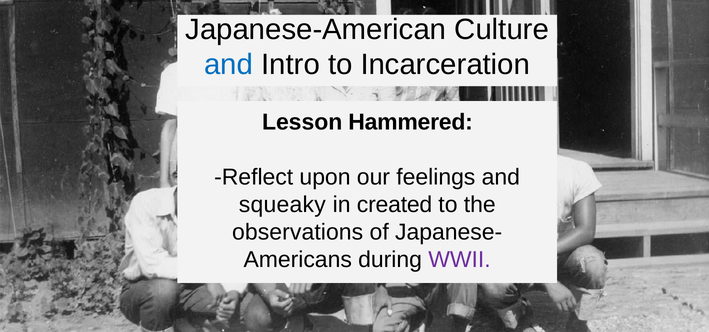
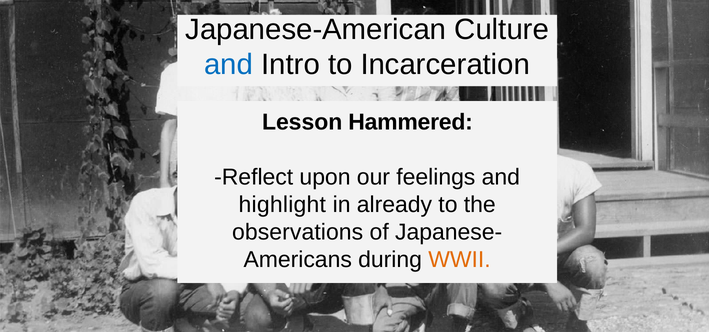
squeaky: squeaky -> highlight (282, 205)
created: created -> already (394, 205)
WWII colour: purple -> orange (459, 260)
